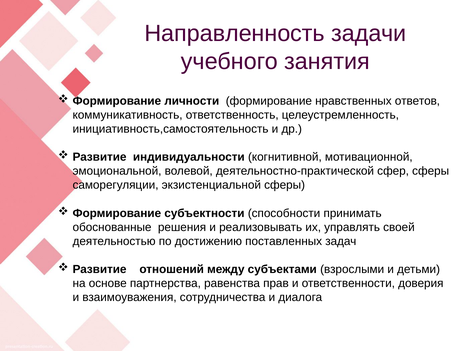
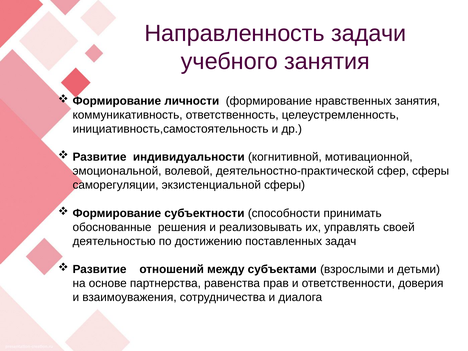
нравственных ответов: ответов -> занятия (417, 101)
